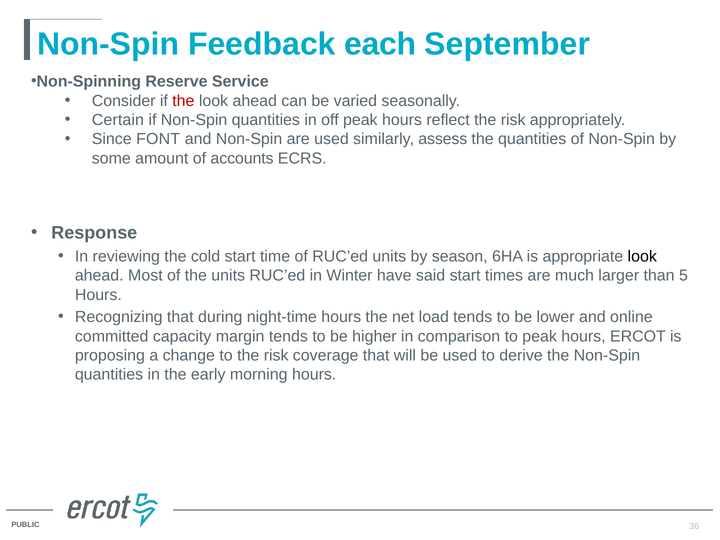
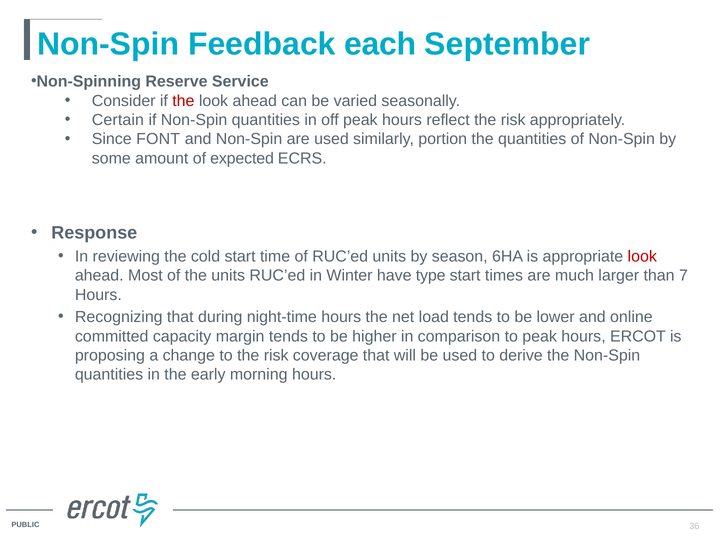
assess: assess -> portion (443, 139)
accounts: accounts -> expected (242, 158)
look colour: black -> red (642, 256)
said: said -> type (431, 276)
5: 5 -> 7 (683, 276)
